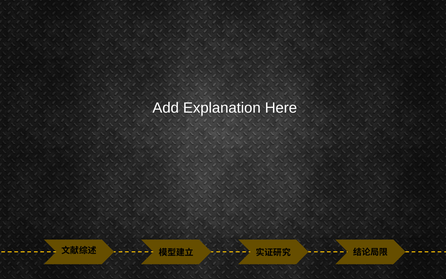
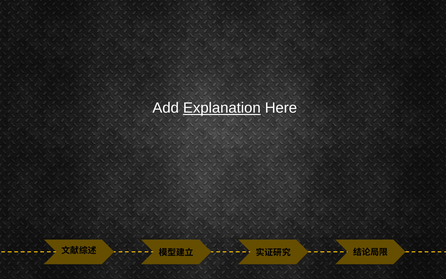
Explanation underline: none -> present (222, 108)
